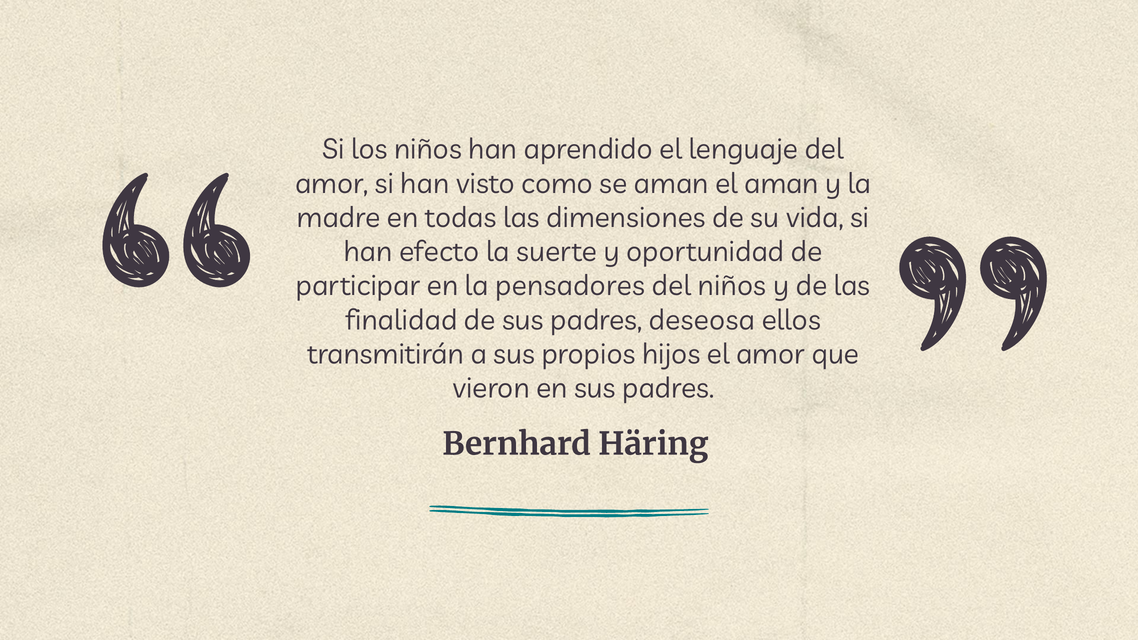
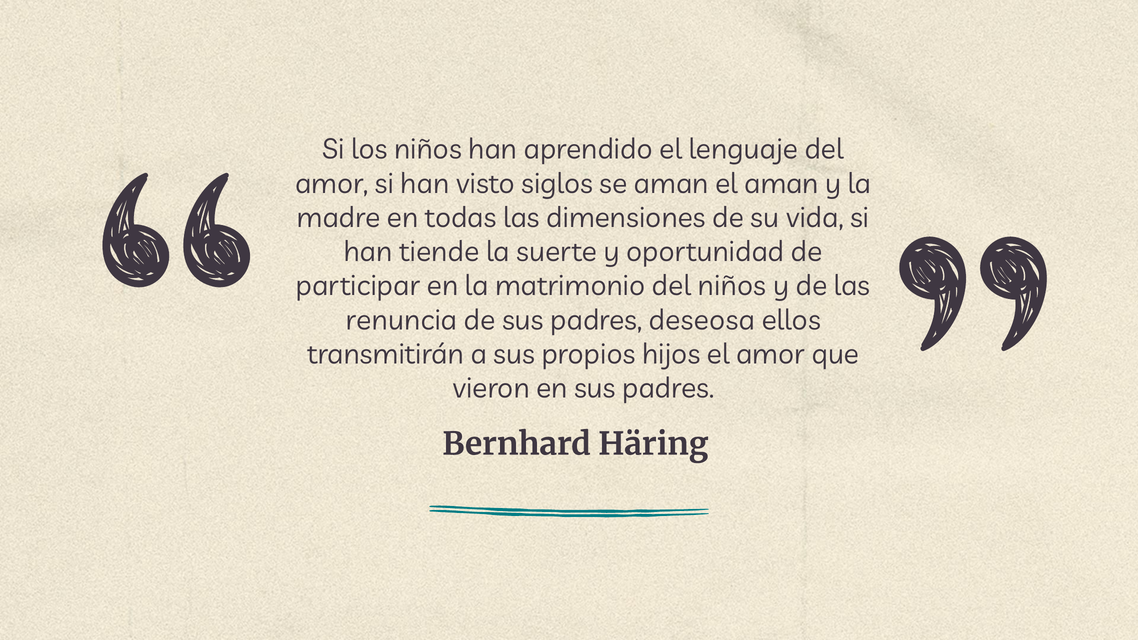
como: como -> siglos (557, 184)
efecto: efecto -> tiende (439, 252)
pensadores: pensadores -> matrimonio (570, 286)
finalidad: finalidad -> renuncia (402, 320)
